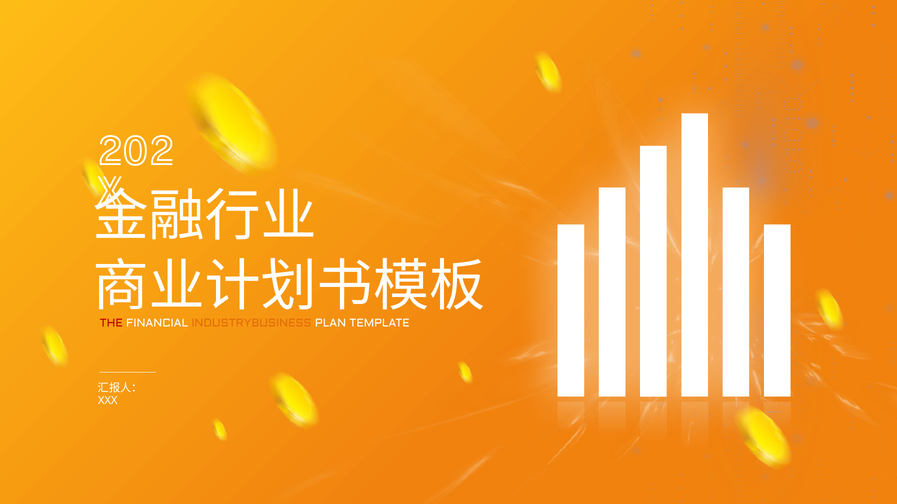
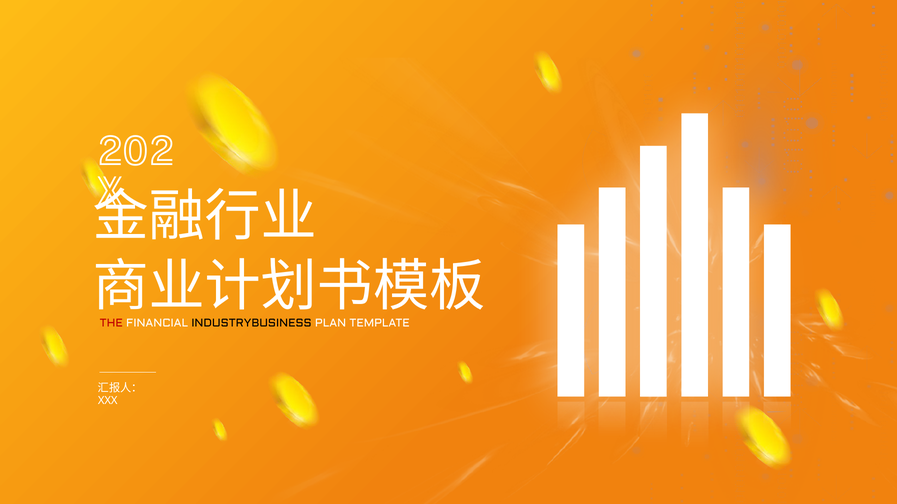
INDUSTRYBUSINESS colour: orange -> black (252, 323)
